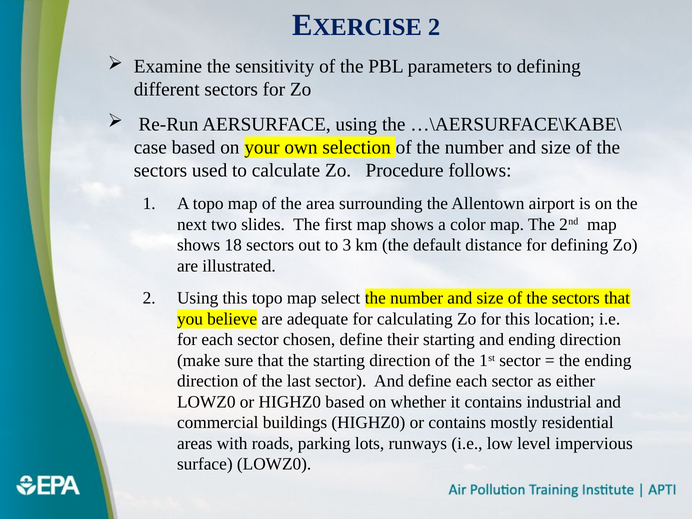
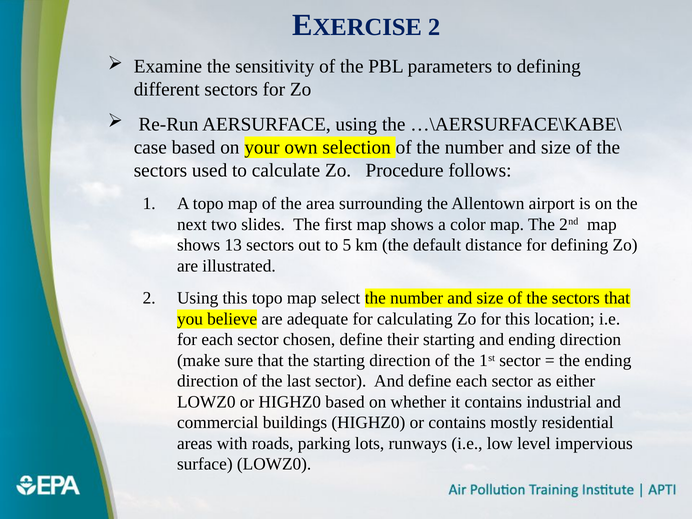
18: 18 -> 13 (233, 245)
3: 3 -> 5 (347, 245)
